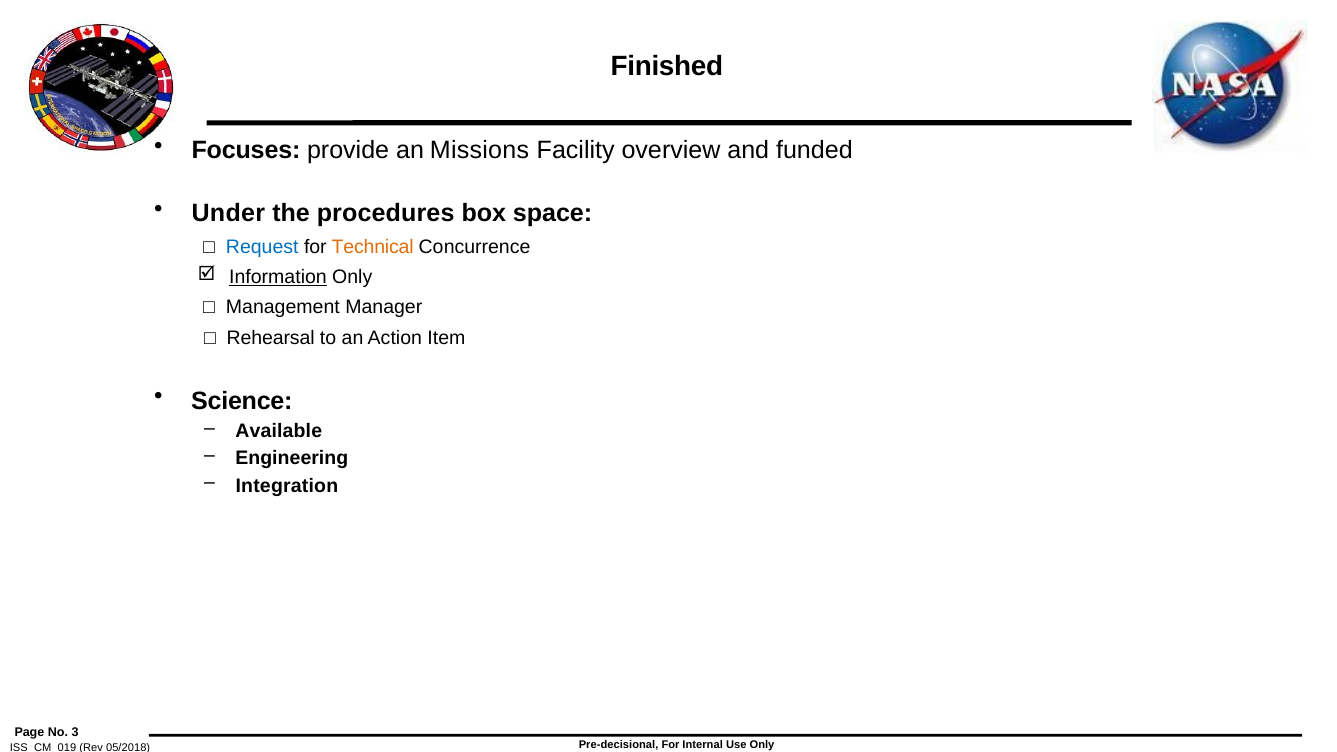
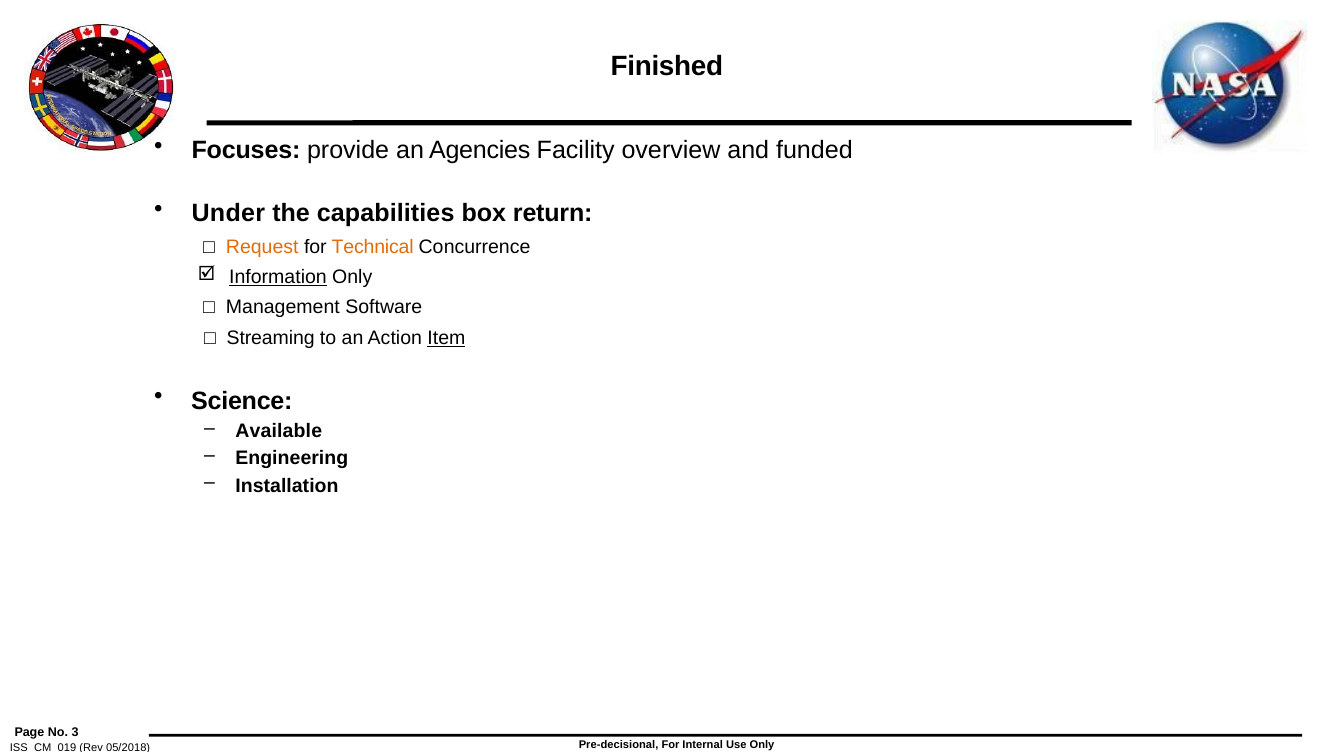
Missions: Missions -> Agencies (480, 151)
procedures: procedures -> capabilities (386, 213)
space: space -> return (553, 213)
Request colour: blue -> orange (262, 247)
Manager: Manager -> Software (384, 307)
Rehearsal: Rehearsal -> Streaming (271, 338)
Item underline: none -> present (446, 338)
Integration: Integration -> Installation (287, 486)
